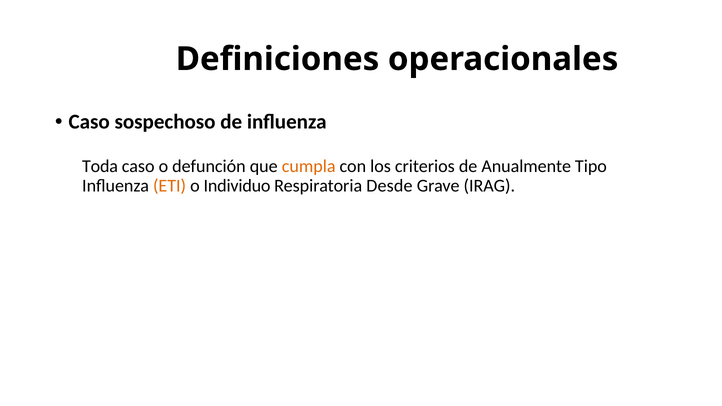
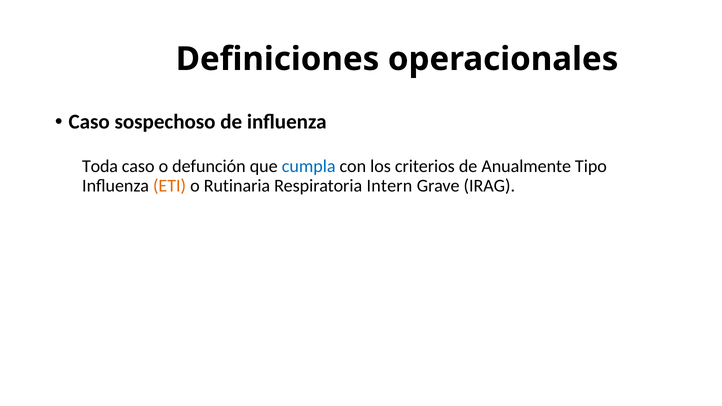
cumpla colour: orange -> blue (309, 166)
Individuo: Individuo -> Rutinaria (237, 186)
Desde: Desde -> Intern (389, 186)
